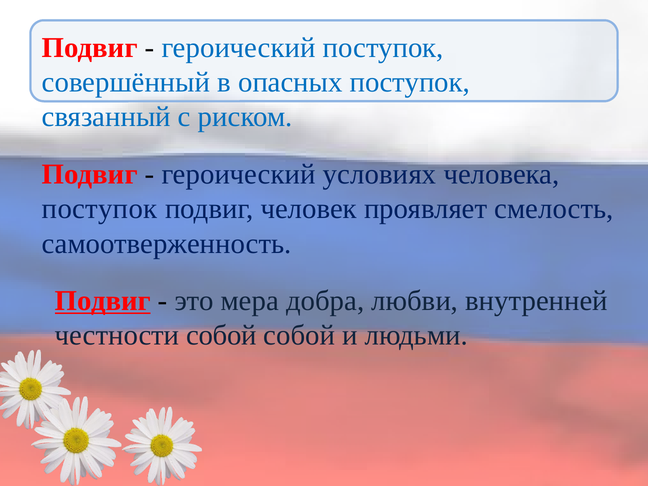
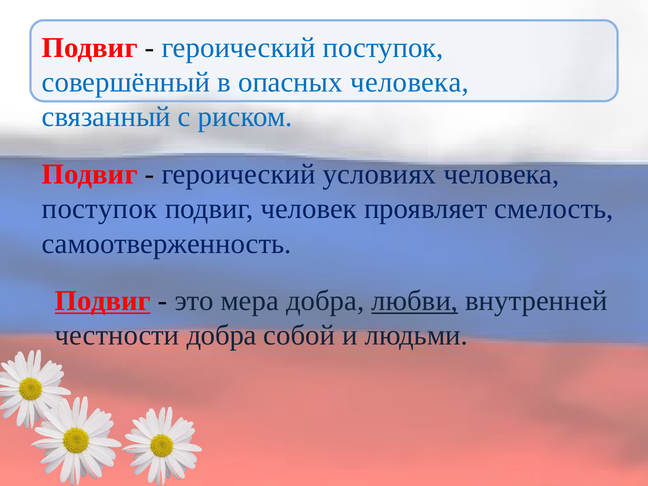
опасных поступок: поступок -> человека (410, 82)
любви underline: none -> present (415, 301)
честности собой: собой -> добра (222, 335)
